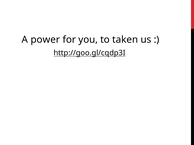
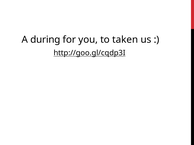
power: power -> during (45, 40)
